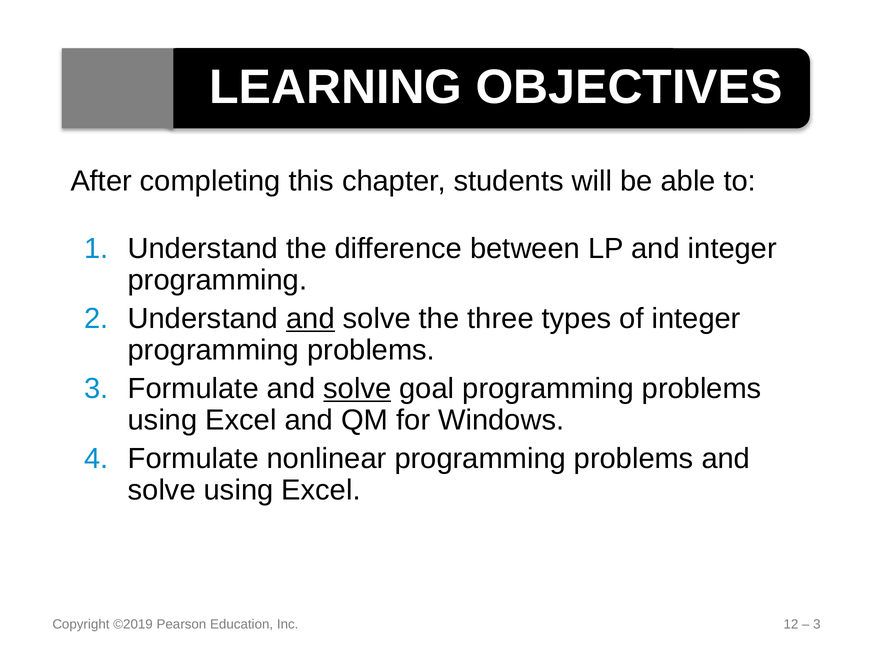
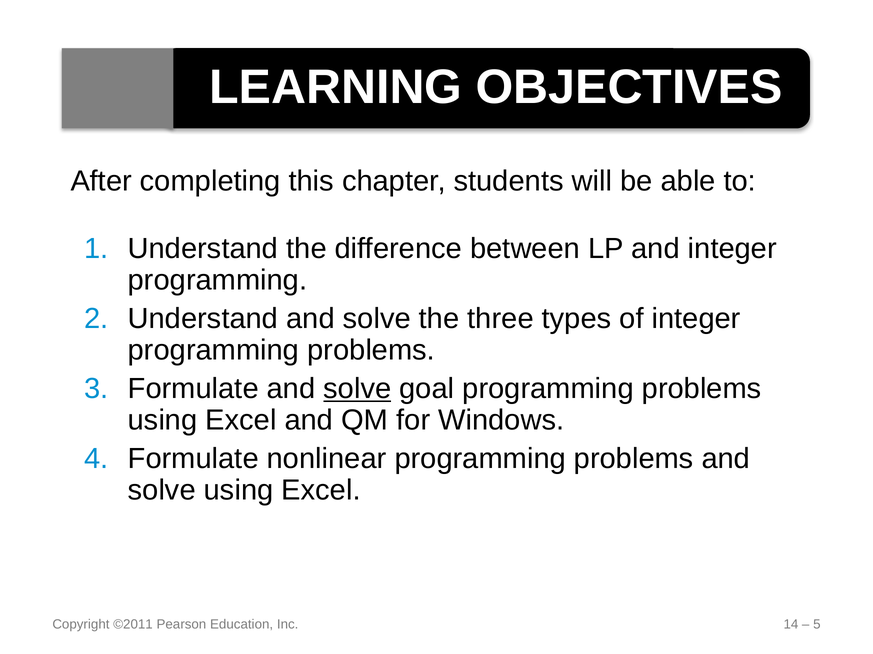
and underline: present -> none (311, 319)
©2019: ©2019 -> ©2011 (133, 625)
12: 12 -> 14 (791, 625)
3: 3 -> 5 (817, 625)
